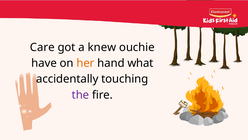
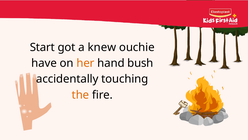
Care: Care -> Start (42, 47)
what: what -> bush (140, 63)
the colour: purple -> orange (80, 95)
